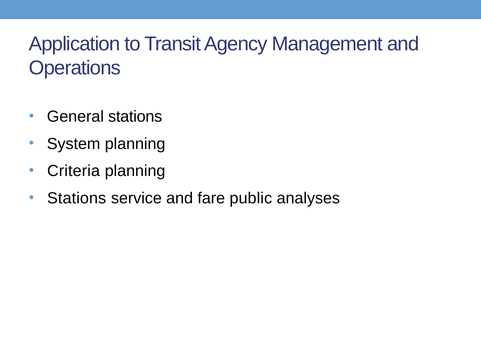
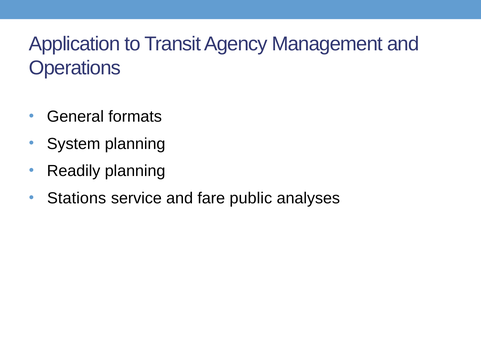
General stations: stations -> formats (135, 117)
Criteria: Criteria -> Readily (74, 171)
